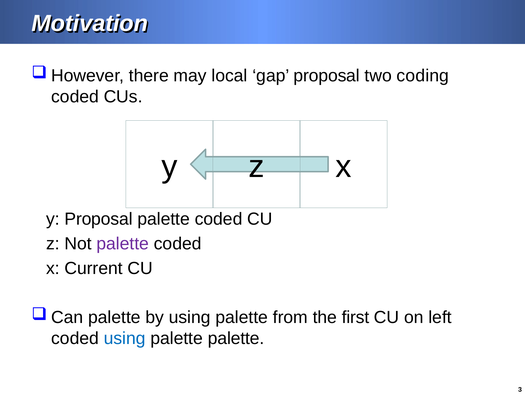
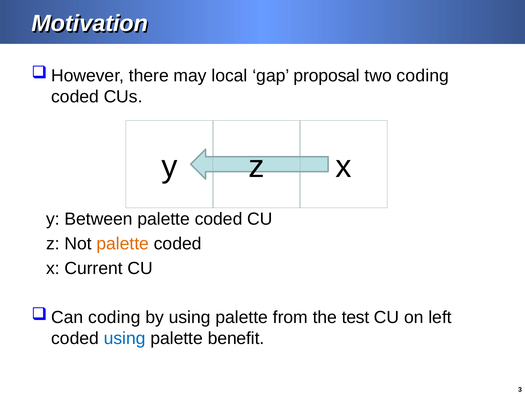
y Proposal: Proposal -> Between (99, 219)
palette colour: purple -> orange (123, 244)
palette: palette -> coding (114, 317)
first: first -> test (356, 317)
palette palette: palette -> benefit (236, 338)
